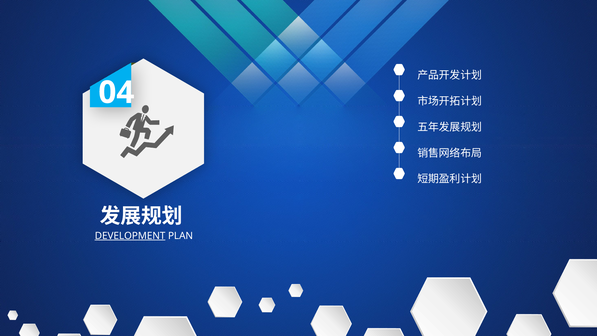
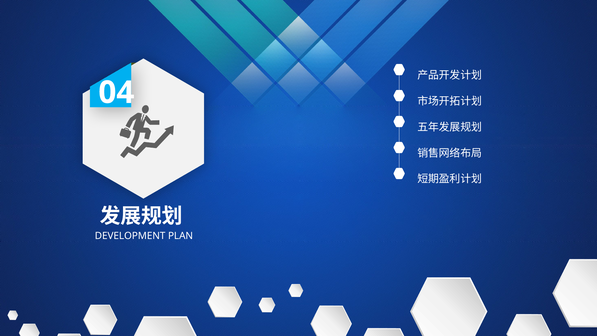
DEVELOPMENT underline: present -> none (130, 236)
